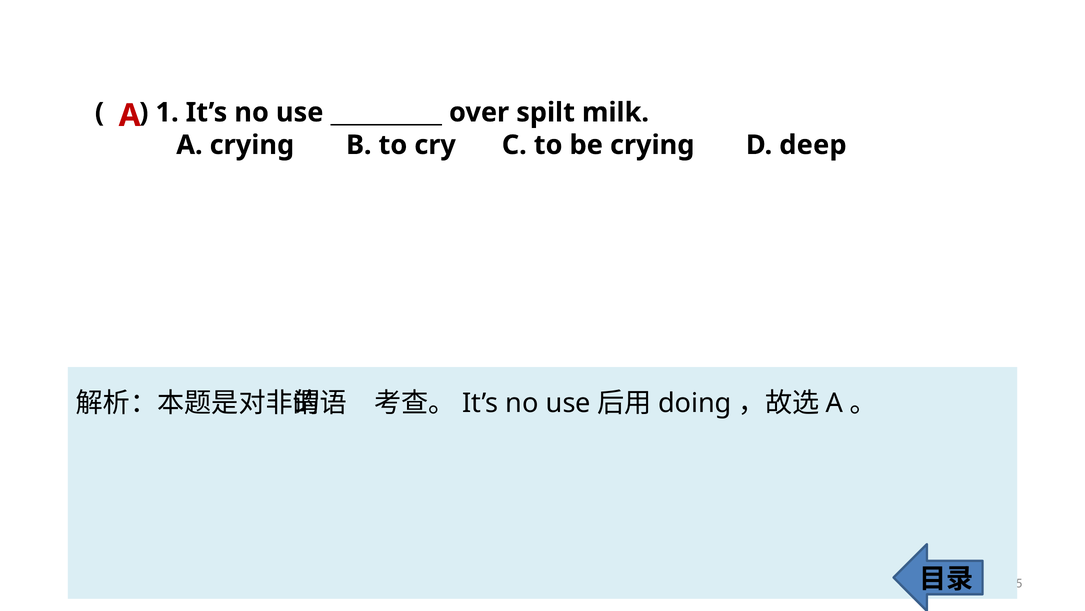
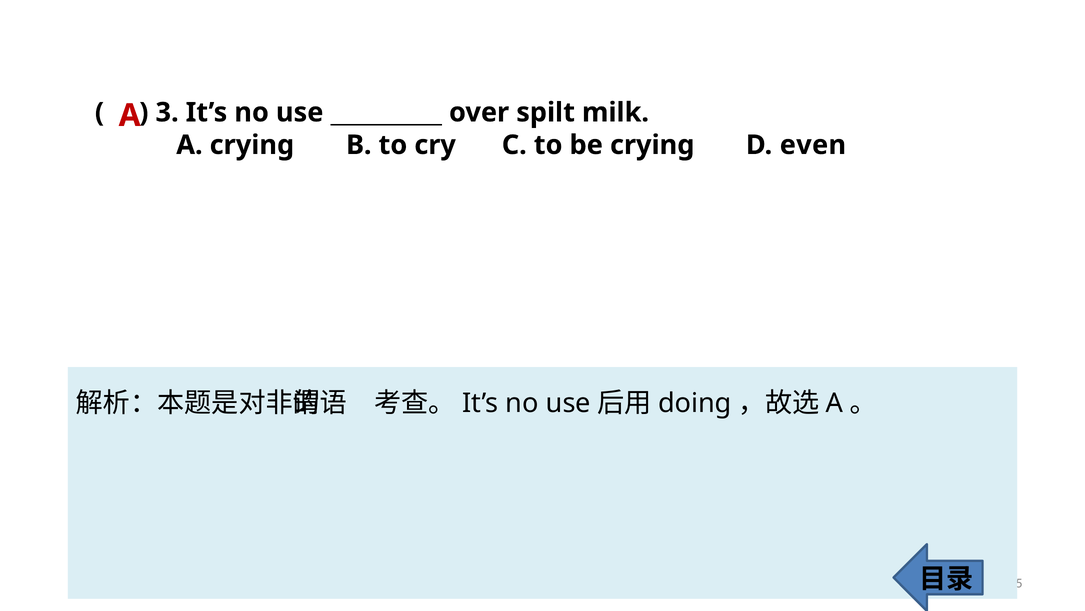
1: 1 -> 3 (167, 112)
deep: deep -> even (813, 145)
